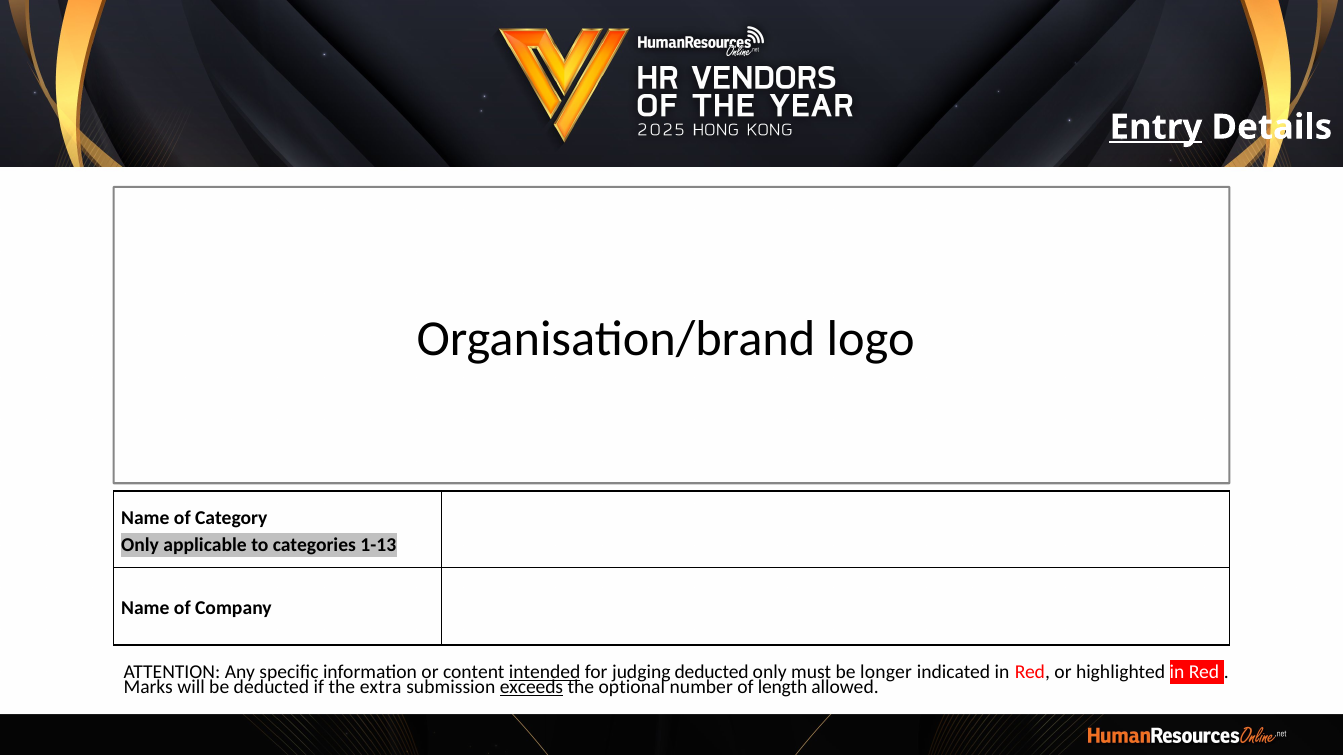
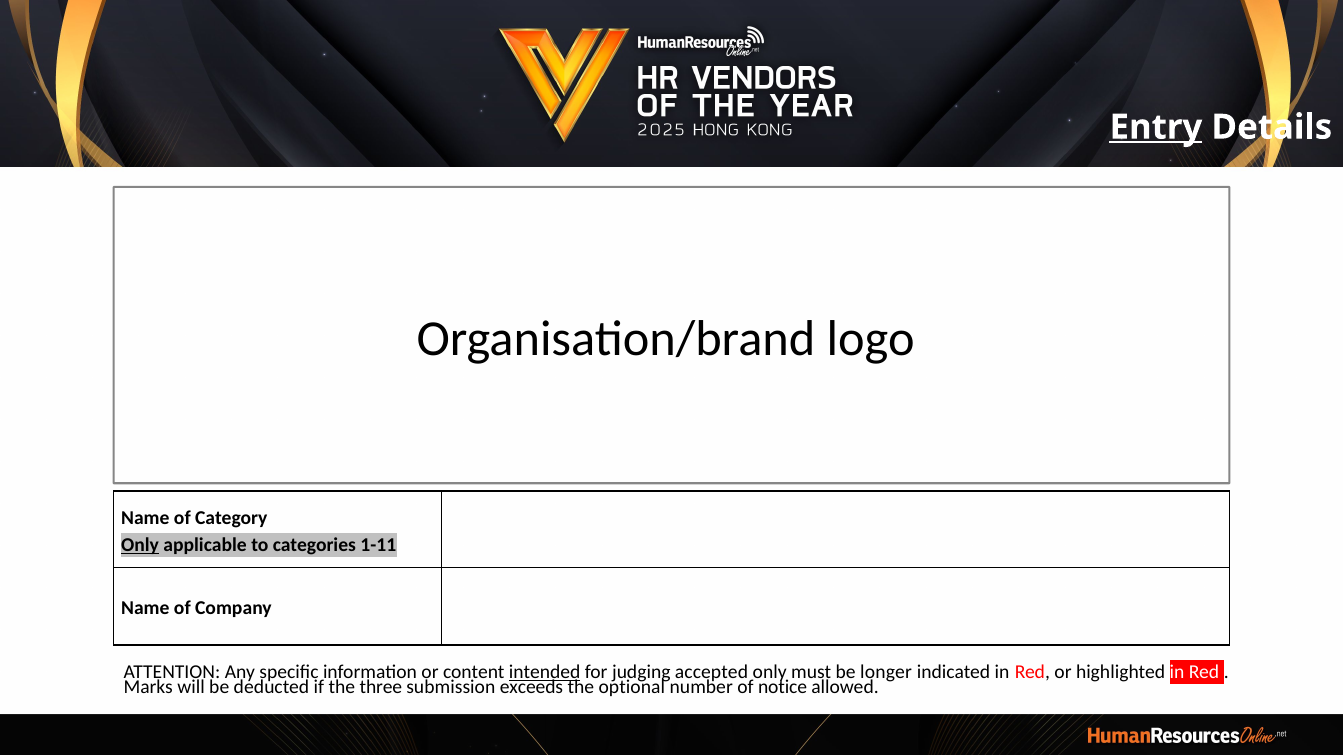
Only underline: none -> present (140, 545)
1-13: 1-13 -> 1-11 (378, 545)
judging deducted: deducted -> accepted (712, 672)
extra: extra -> three (381, 688)
exceeds underline: present -> none (531, 688)
length: length -> notice (783, 688)
